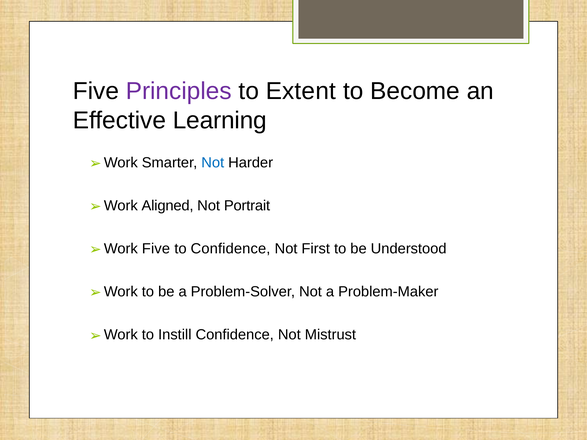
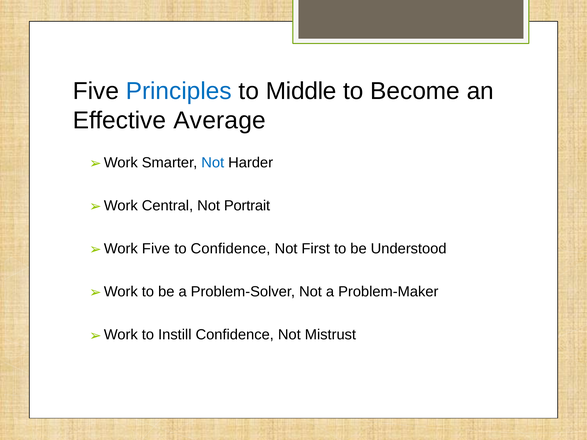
Principles colour: purple -> blue (179, 91)
Extent: Extent -> Middle (301, 91)
Learning: Learning -> Average (220, 120)
Aligned: Aligned -> Central (167, 206)
